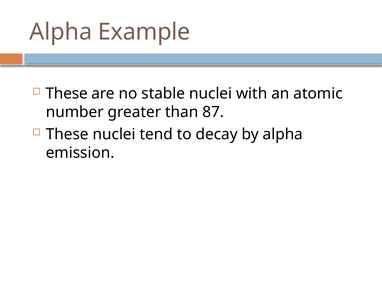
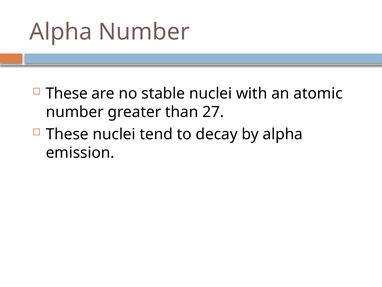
Alpha Example: Example -> Number (144, 32)
87: 87 -> 27 (213, 112)
